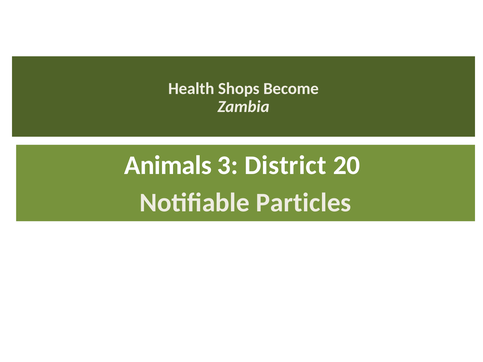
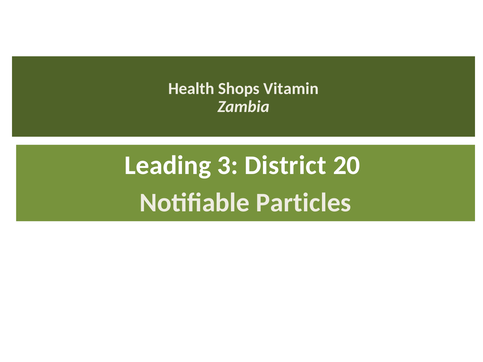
Become: Become -> Vitamin (291, 89)
Animals: Animals -> Leading (168, 165)
